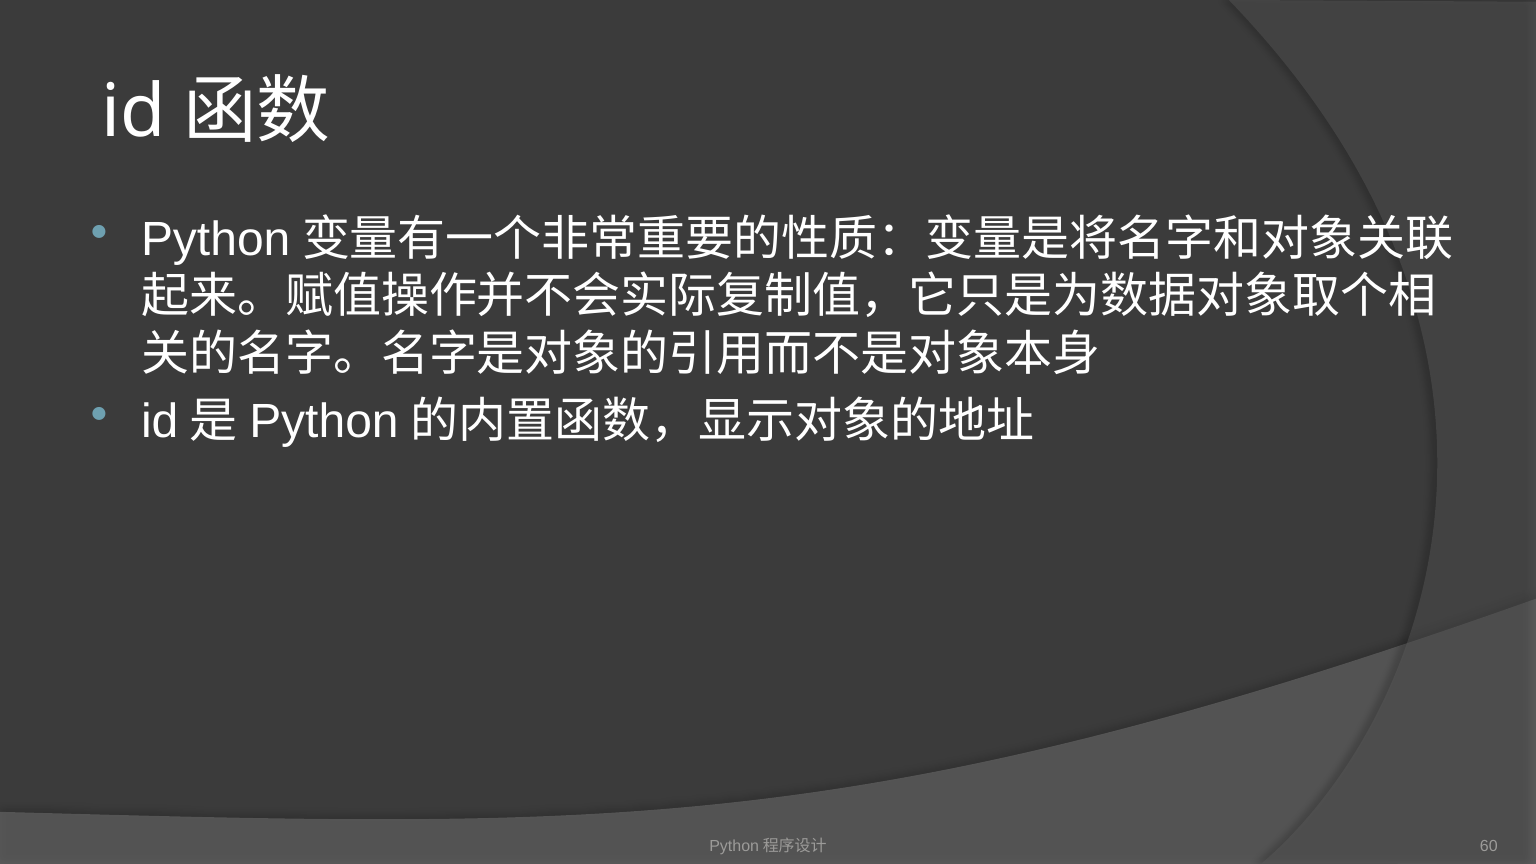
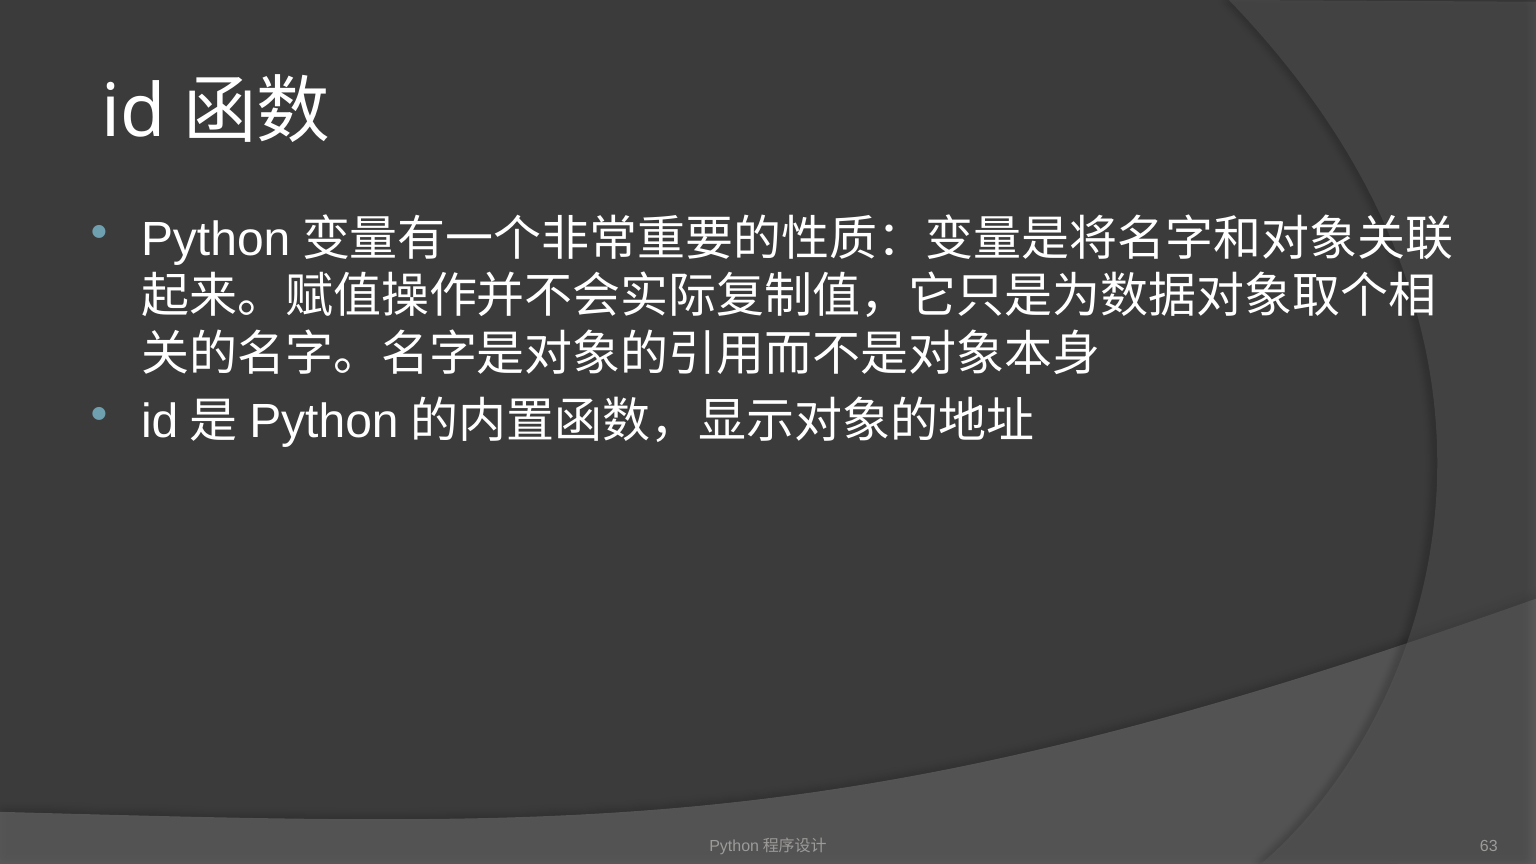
60: 60 -> 63 (1489, 847)
